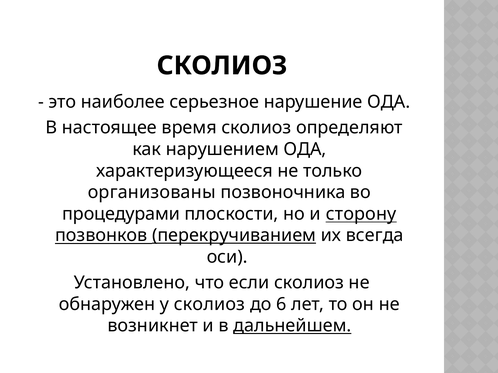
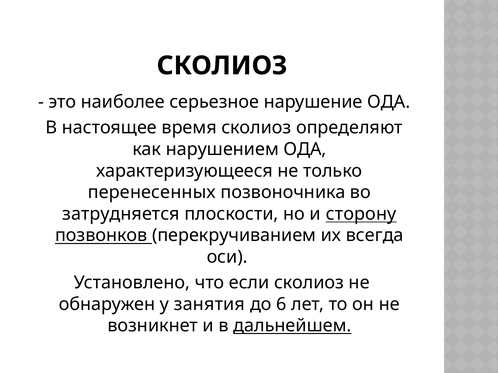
организованы: организованы -> перенесенных (152, 193)
процедурами: процедурами -> затрудняется (121, 214)
перекручиванием underline: present -> none (234, 236)
у сколиоз: сколиоз -> занятия (209, 305)
